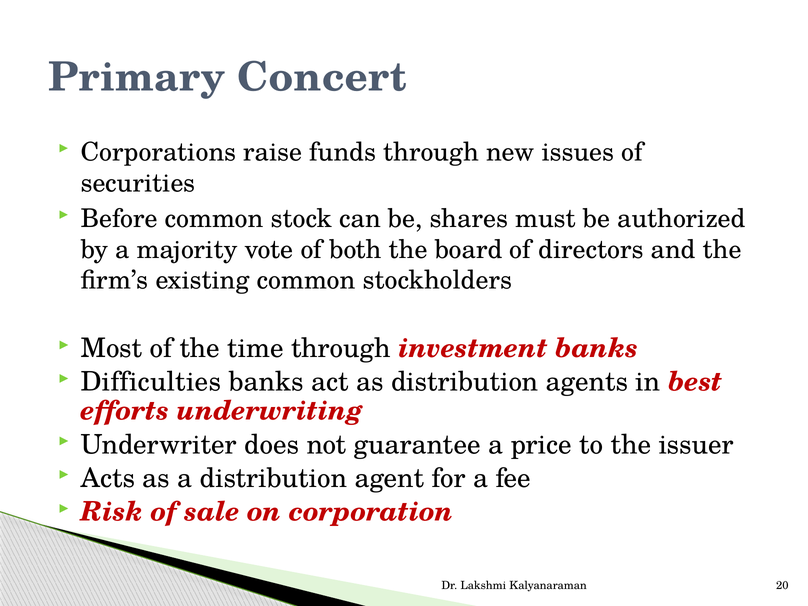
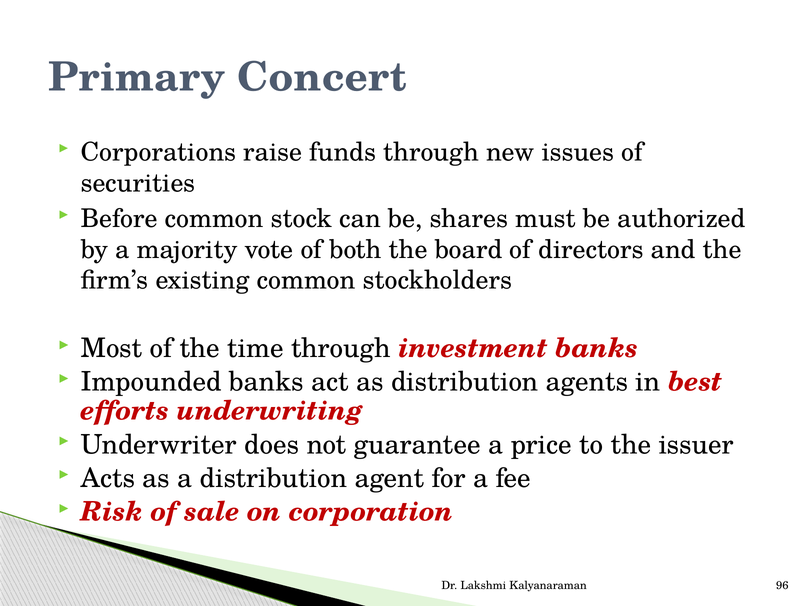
Difficulties: Difficulties -> Impounded (151, 382)
20: 20 -> 96 (782, 586)
